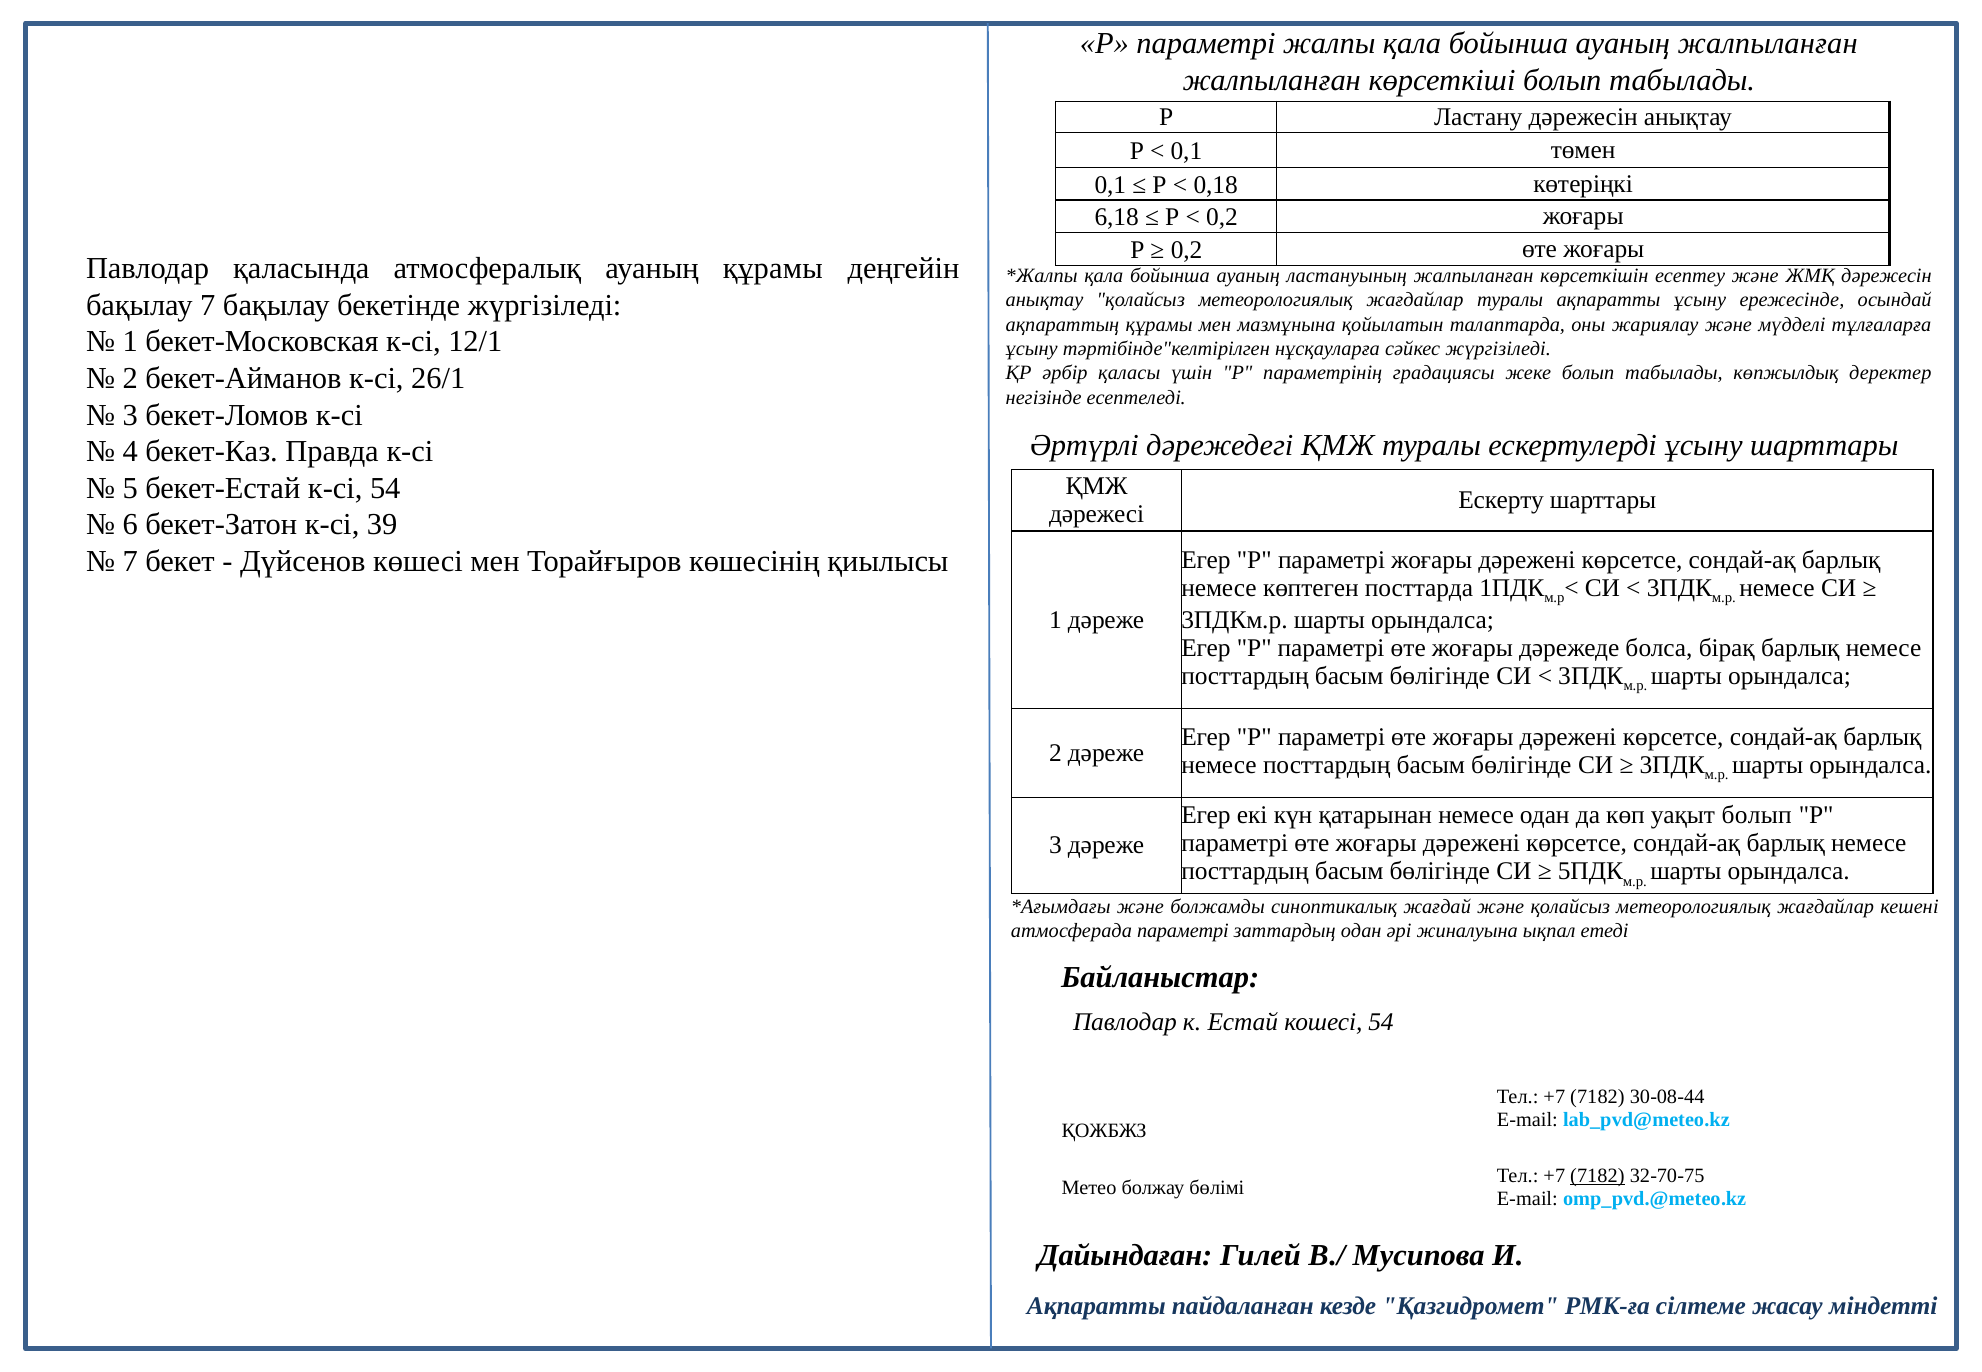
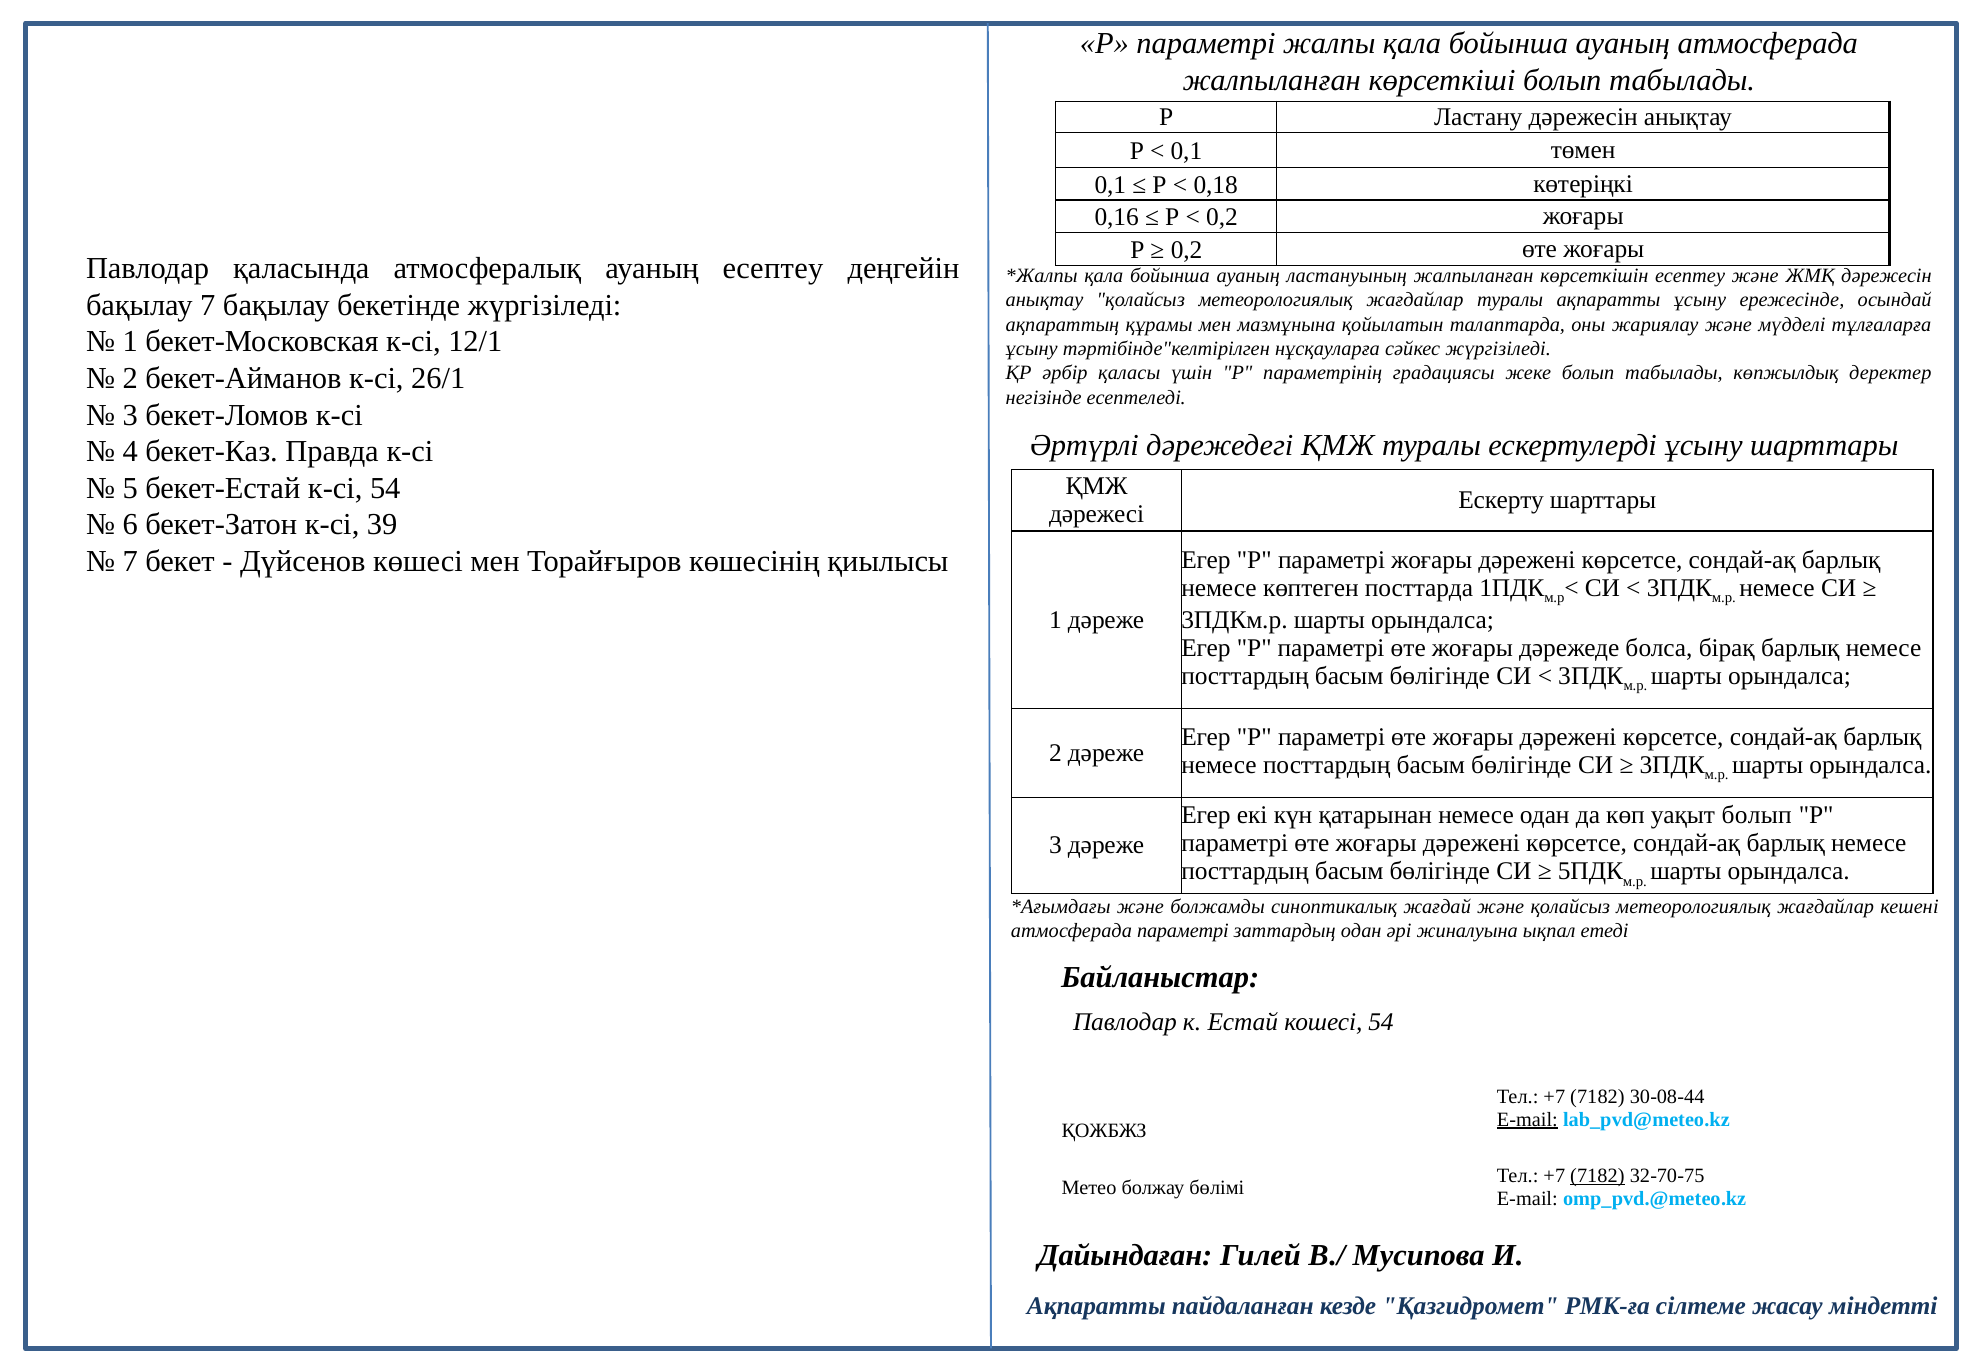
ауаның жалпыланған: жалпыланған -> атмосферада (1768, 44)
6,18: 6,18 -> 0,16 (1117, 217)
ауаның құрамы: құрамы -> есептеу (773, 269)
E-mail underline: none -> present (1527, 1119)
